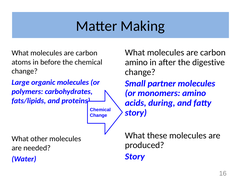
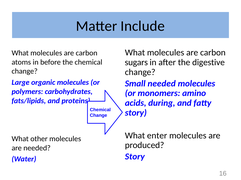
Making: Making -> Include (143, 26)
amino: amino -> sugars (136, 63)
Small partner: partner -> needed (162, 84)
these: these -> enter (157, 136)
